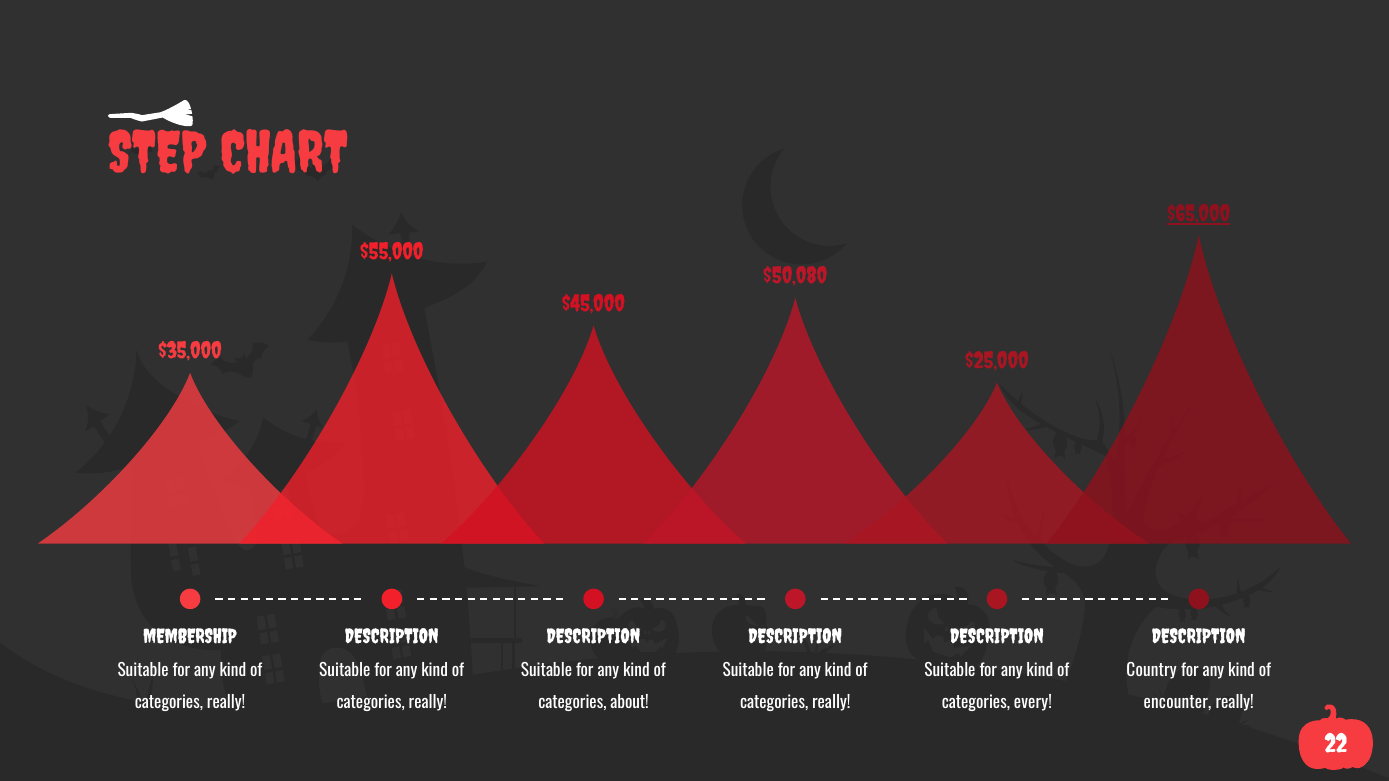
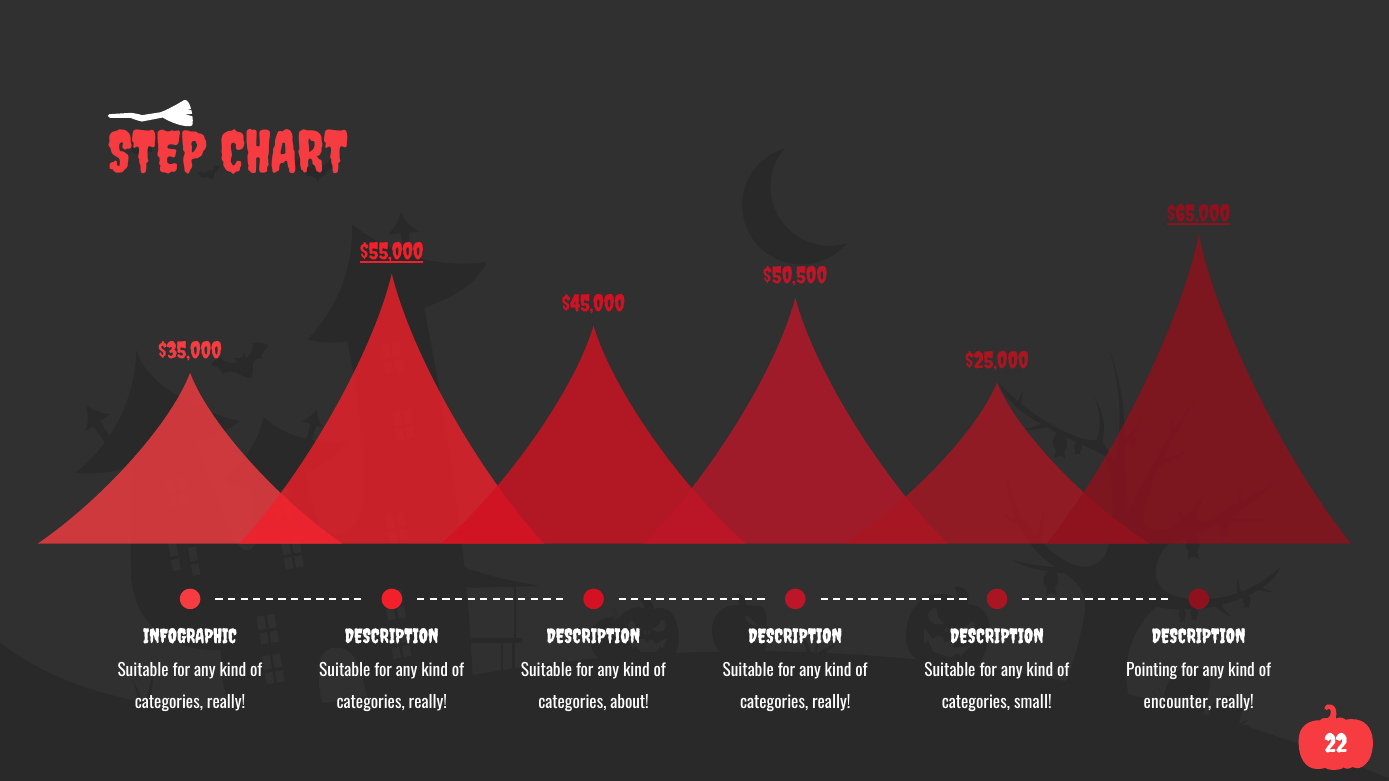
$55,000 underline: none -> present (392, 252)
$50,080: $50,080 -> $50,500 (795, 276)
MEMBERSHIP: MEMBERSHIP -> INFOGRAPHIC (190, 637)
Country: Country -> Pointing (1152, 671)
every: every -> small (1033, 703)
